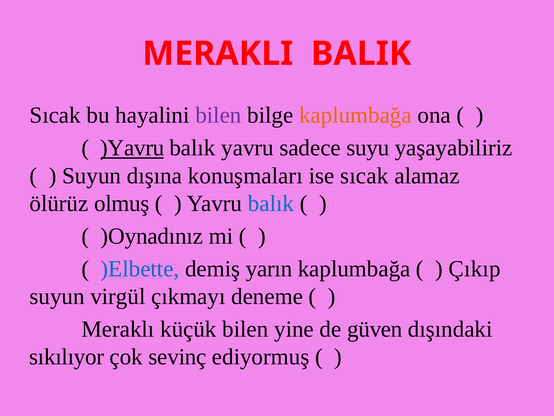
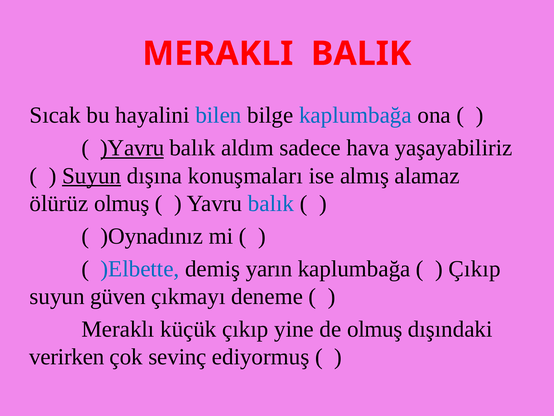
bilen colour: purple -> blue (218, 115)
kaplumbağa colour: orange -> blue (355, 115)
balık yavru: yavru -> aldım (248, 148)
suyu: suyu -> hava (368, 148)
Suyun underline: none -> present (92, 176)
ise sıcak: sıcak -> almış (364, 176)
virgül: virgül -> güven (118, 296)
küçük bilen: bilen -> çıkıp (245, 329)
de güven: güven -> olmuş (375, 329)
sıkılıyor: sıkılıyor -> verirken (67, 356)
